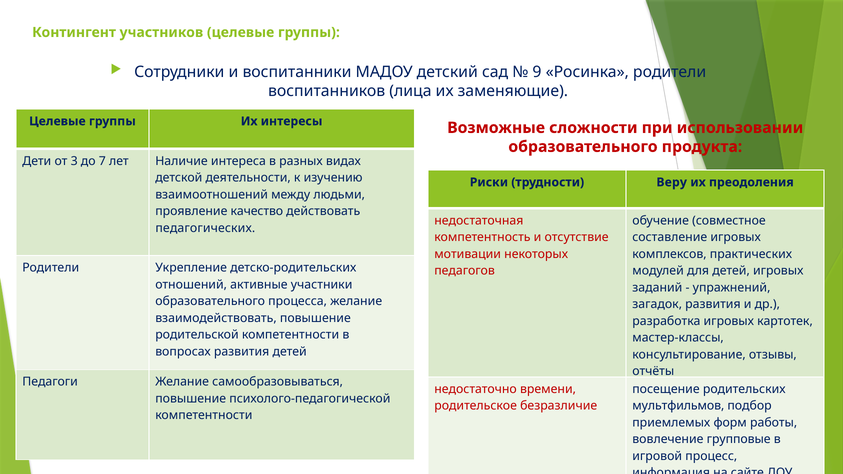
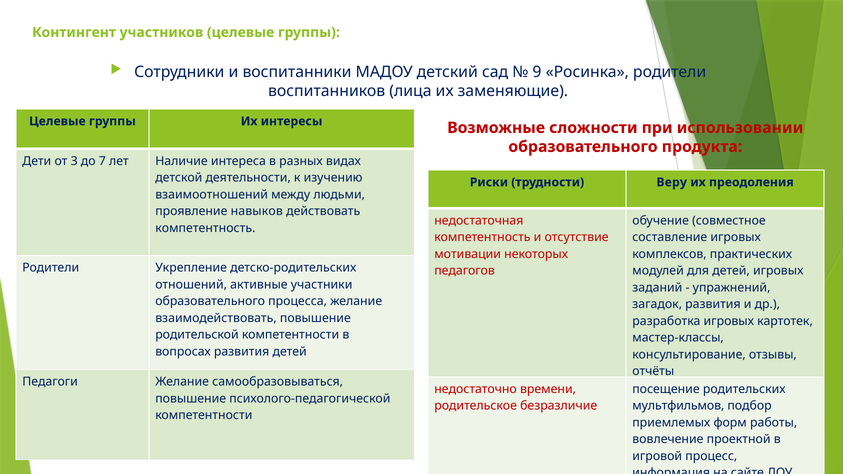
качество: качество -> навыков (257, 211)
педагогических: педагогических -> компетентность (205, 228)
групповые: групповые -> проектной (739, 440)
